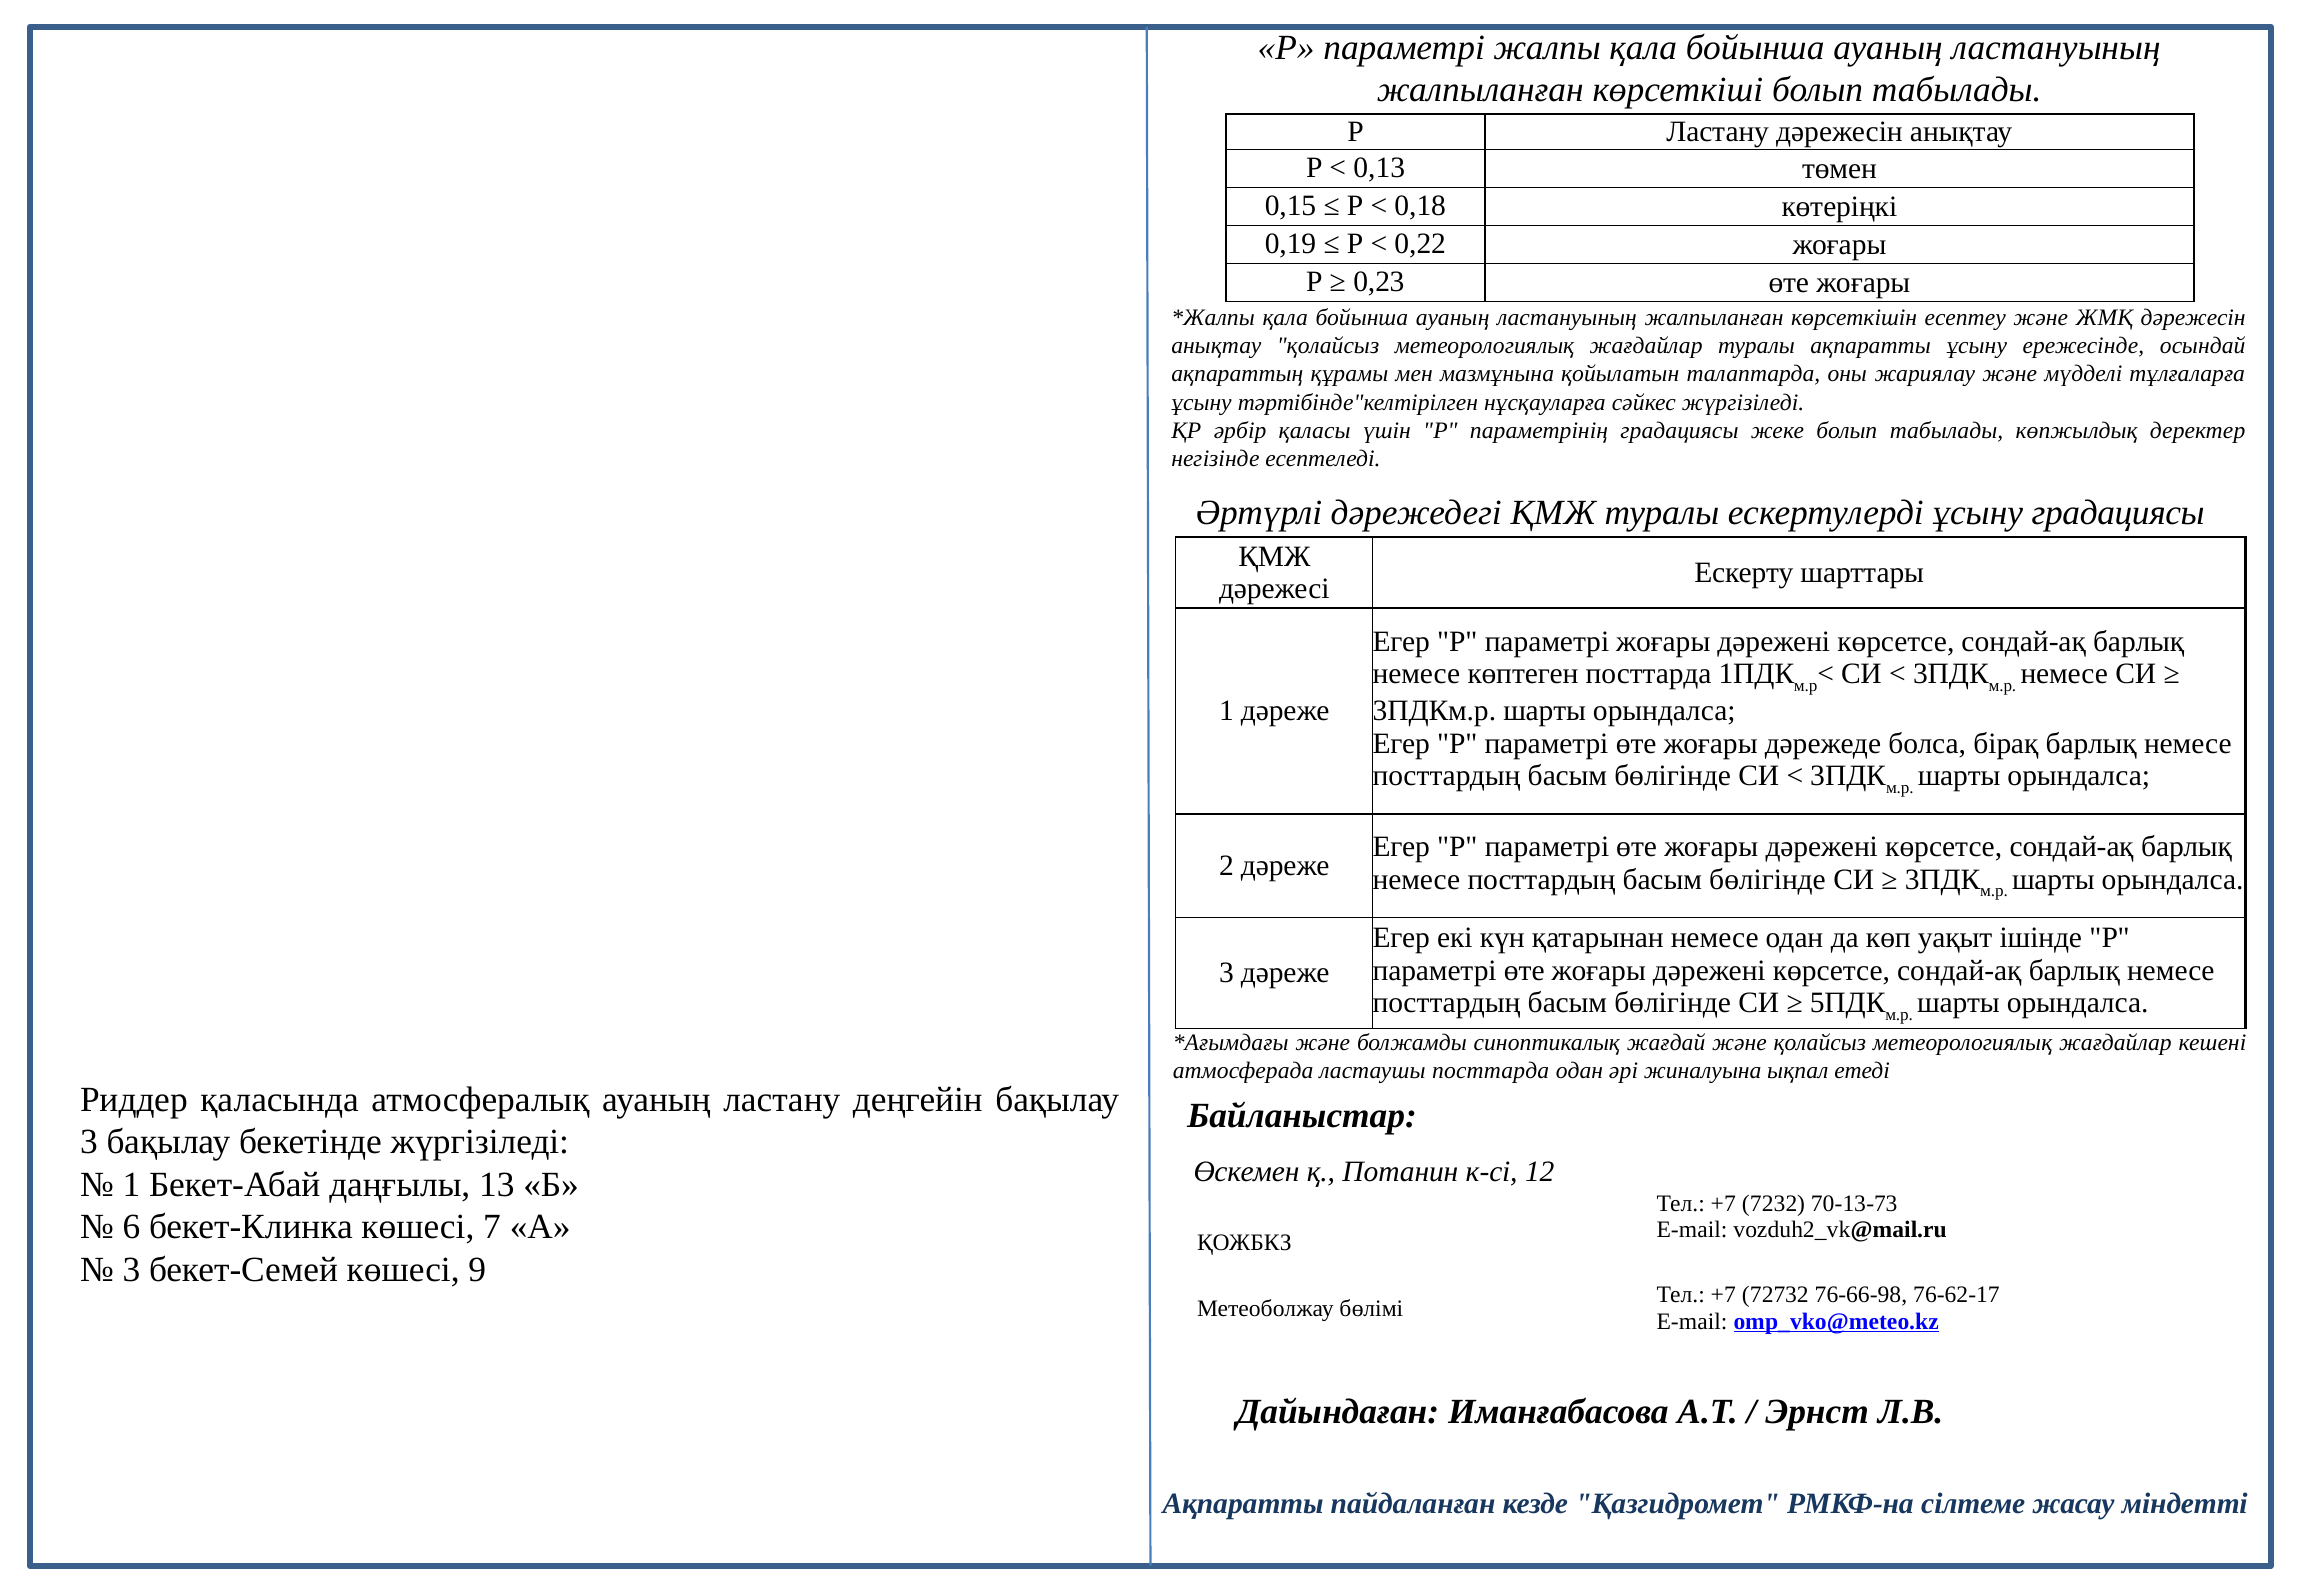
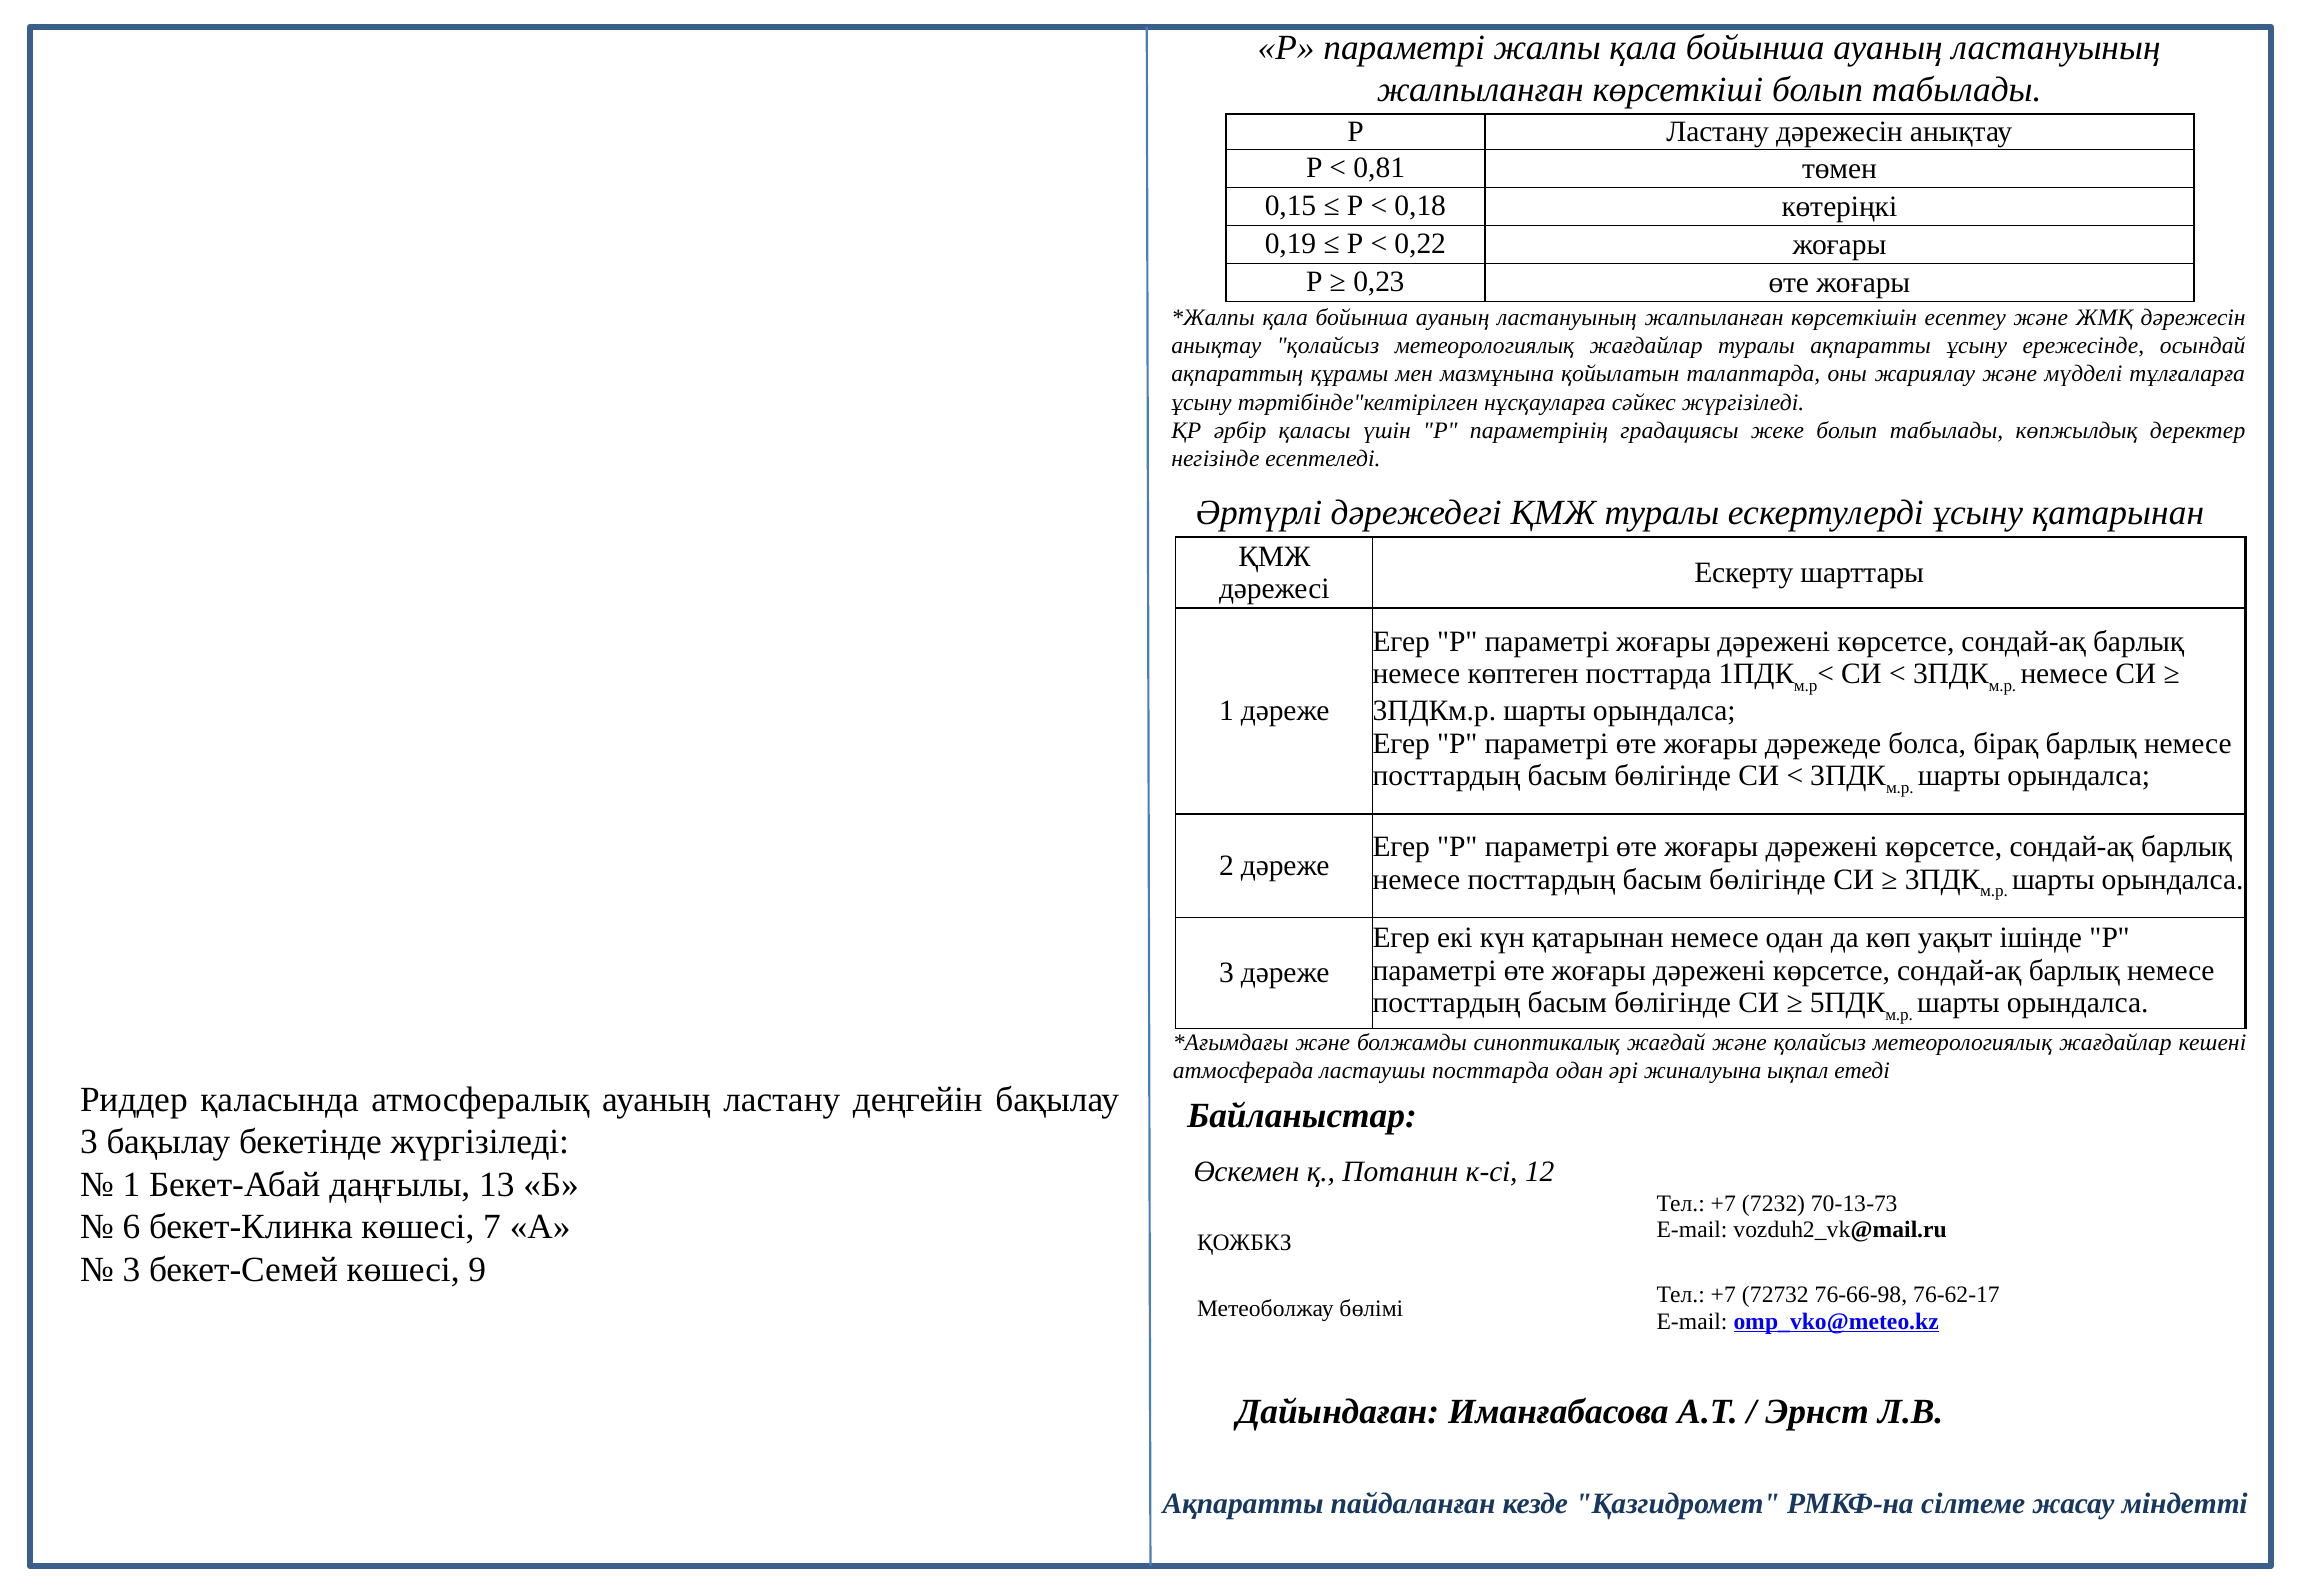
0,13: 0,13 -> 0,81 (1379, 168)
ұсыну градациясы: градациясы -> қатарынан (2118, 513)
